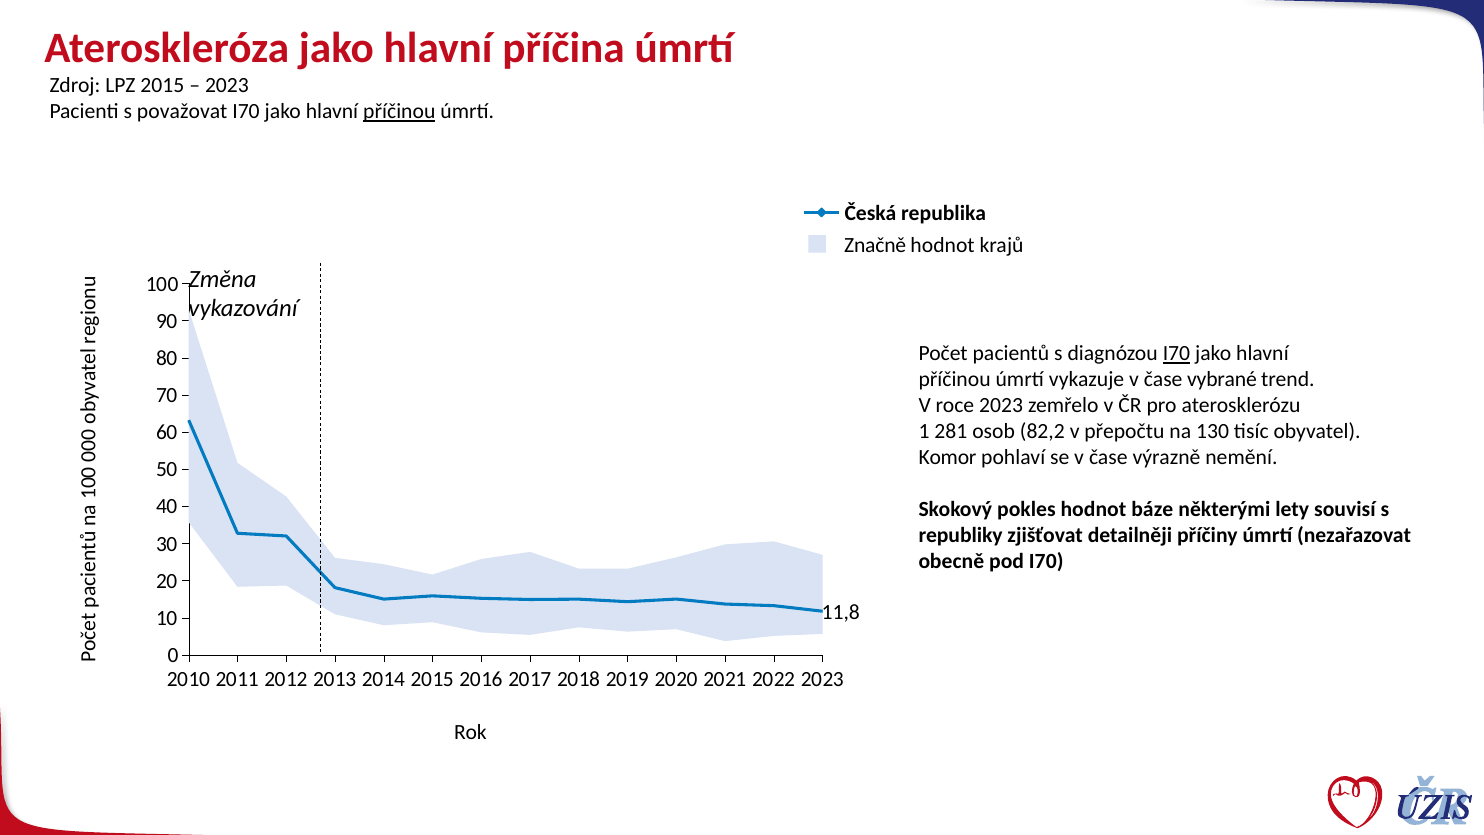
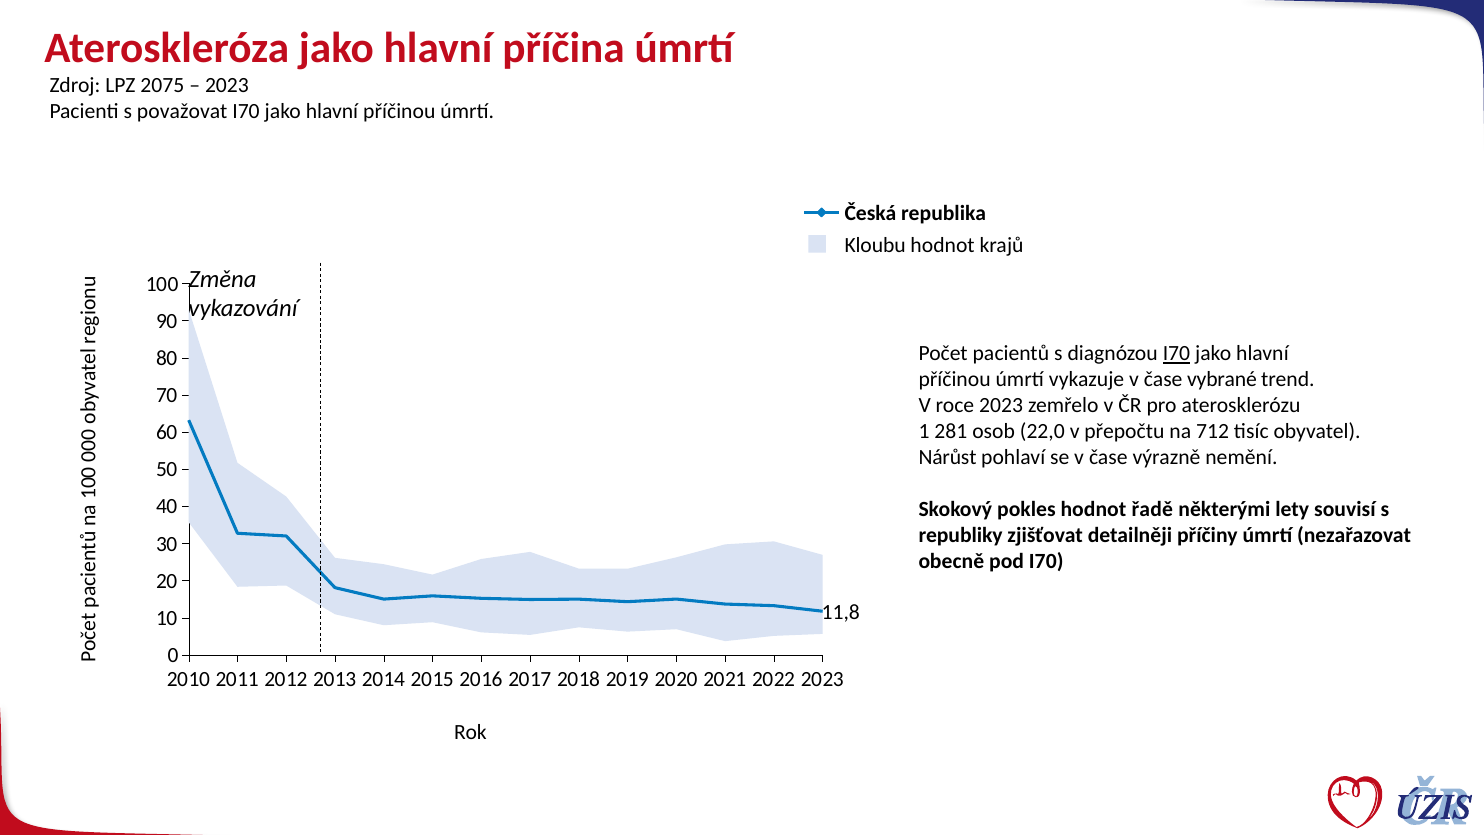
LPZ 2015: 2015 -> 2075 (162, 86)
příčinou underline: present -> none (399, 112)
Značně: Značně -> Kloubu (875, 245)
82,2: 82,2 -> 22,0 (1042, 432)
130: 130 -> 712 (1213, 432)
Komor: Komor -> Nárůst (948, 458)
báze: báze -> řadě (1152, 510)
